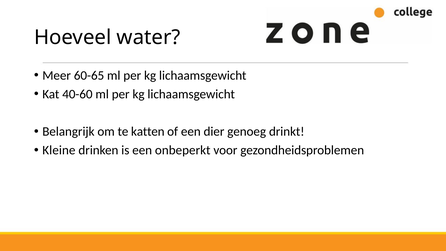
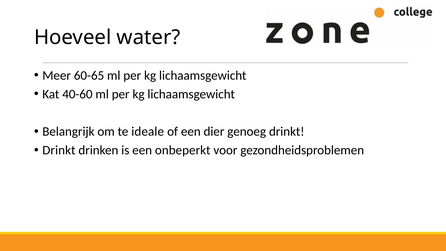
katten: katten -> ideale (148, 132)
Kleine: Kleine -> Drinkt (59, 150)
